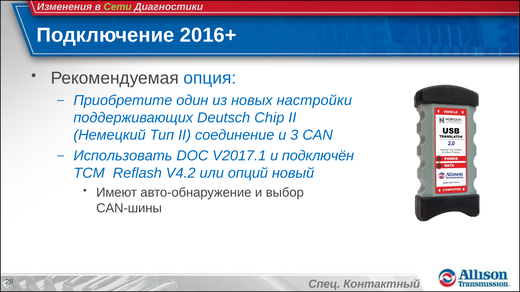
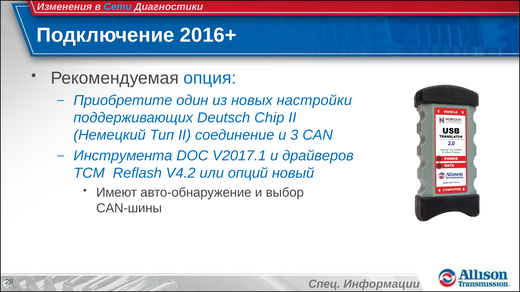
Сети colour: light green -> light blue (118, 7)
Использовать: Использовать -> Инструмента (123, 156)
подключён: подключён -> драйверов (318, 156)
Контактный: Контактный -> Информации (382, 284)
